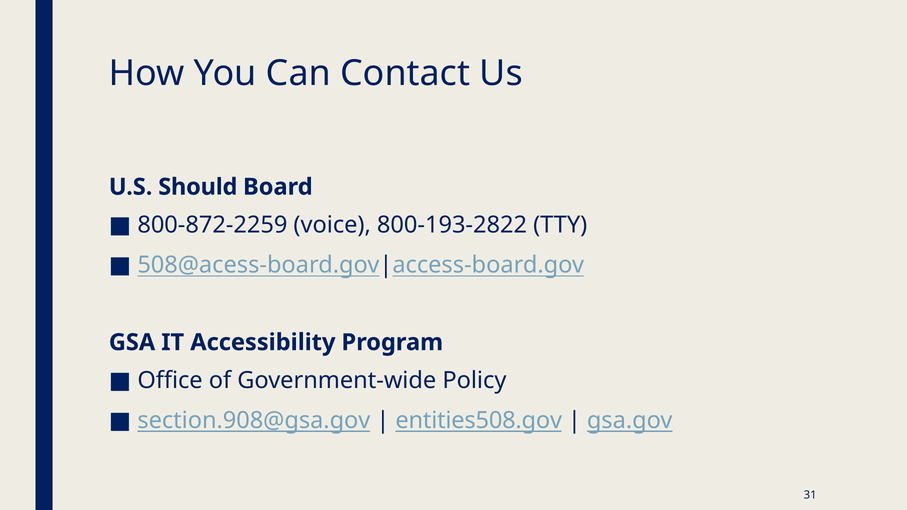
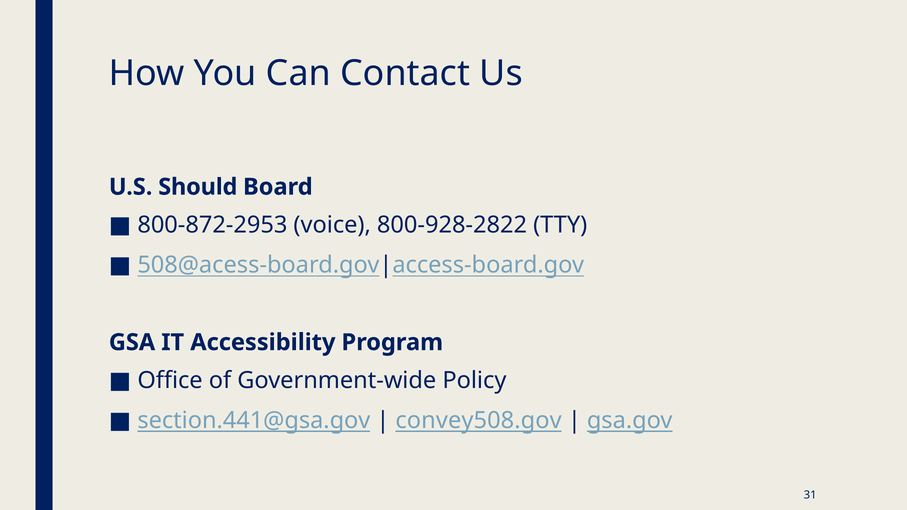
800-872-2259: 800-872-2259 -> 800-872-2953 (212, 225)
800-193-2822: 800-193-2822 -> 800-928-2822 (452, 225)
section.908@gsa.gov: section.908@gsa.gov -> section.441@gsa.gov (254, 421)
entities508.gov: entities508.gov -> convey508.gov (479, 421)
